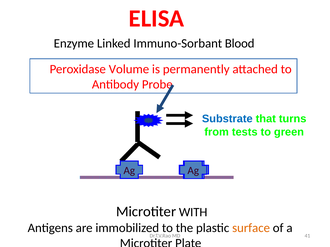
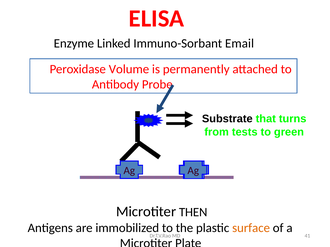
Blood: Blood -> Email (240, 43)
Substrate colour: blue -> black (227, 119)
WITH: WITH -> THEN (193, 213)
